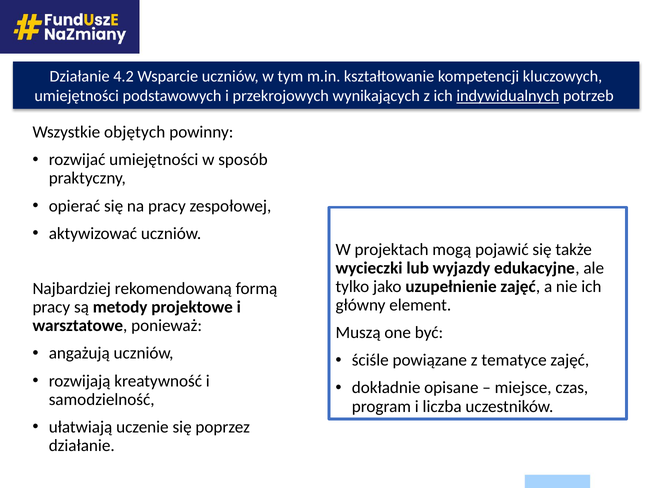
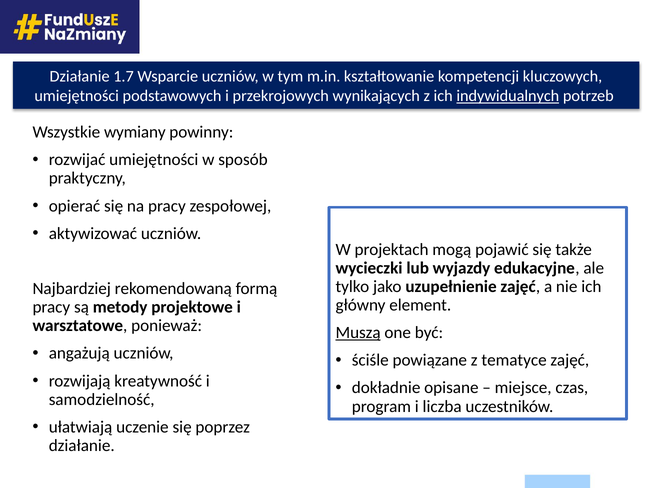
4.2: 4.2 -> 1.7 (124, 76)
objętych: objętych -> wymiany (135, 132)
Muszą underline: none -> present (358, 332)
